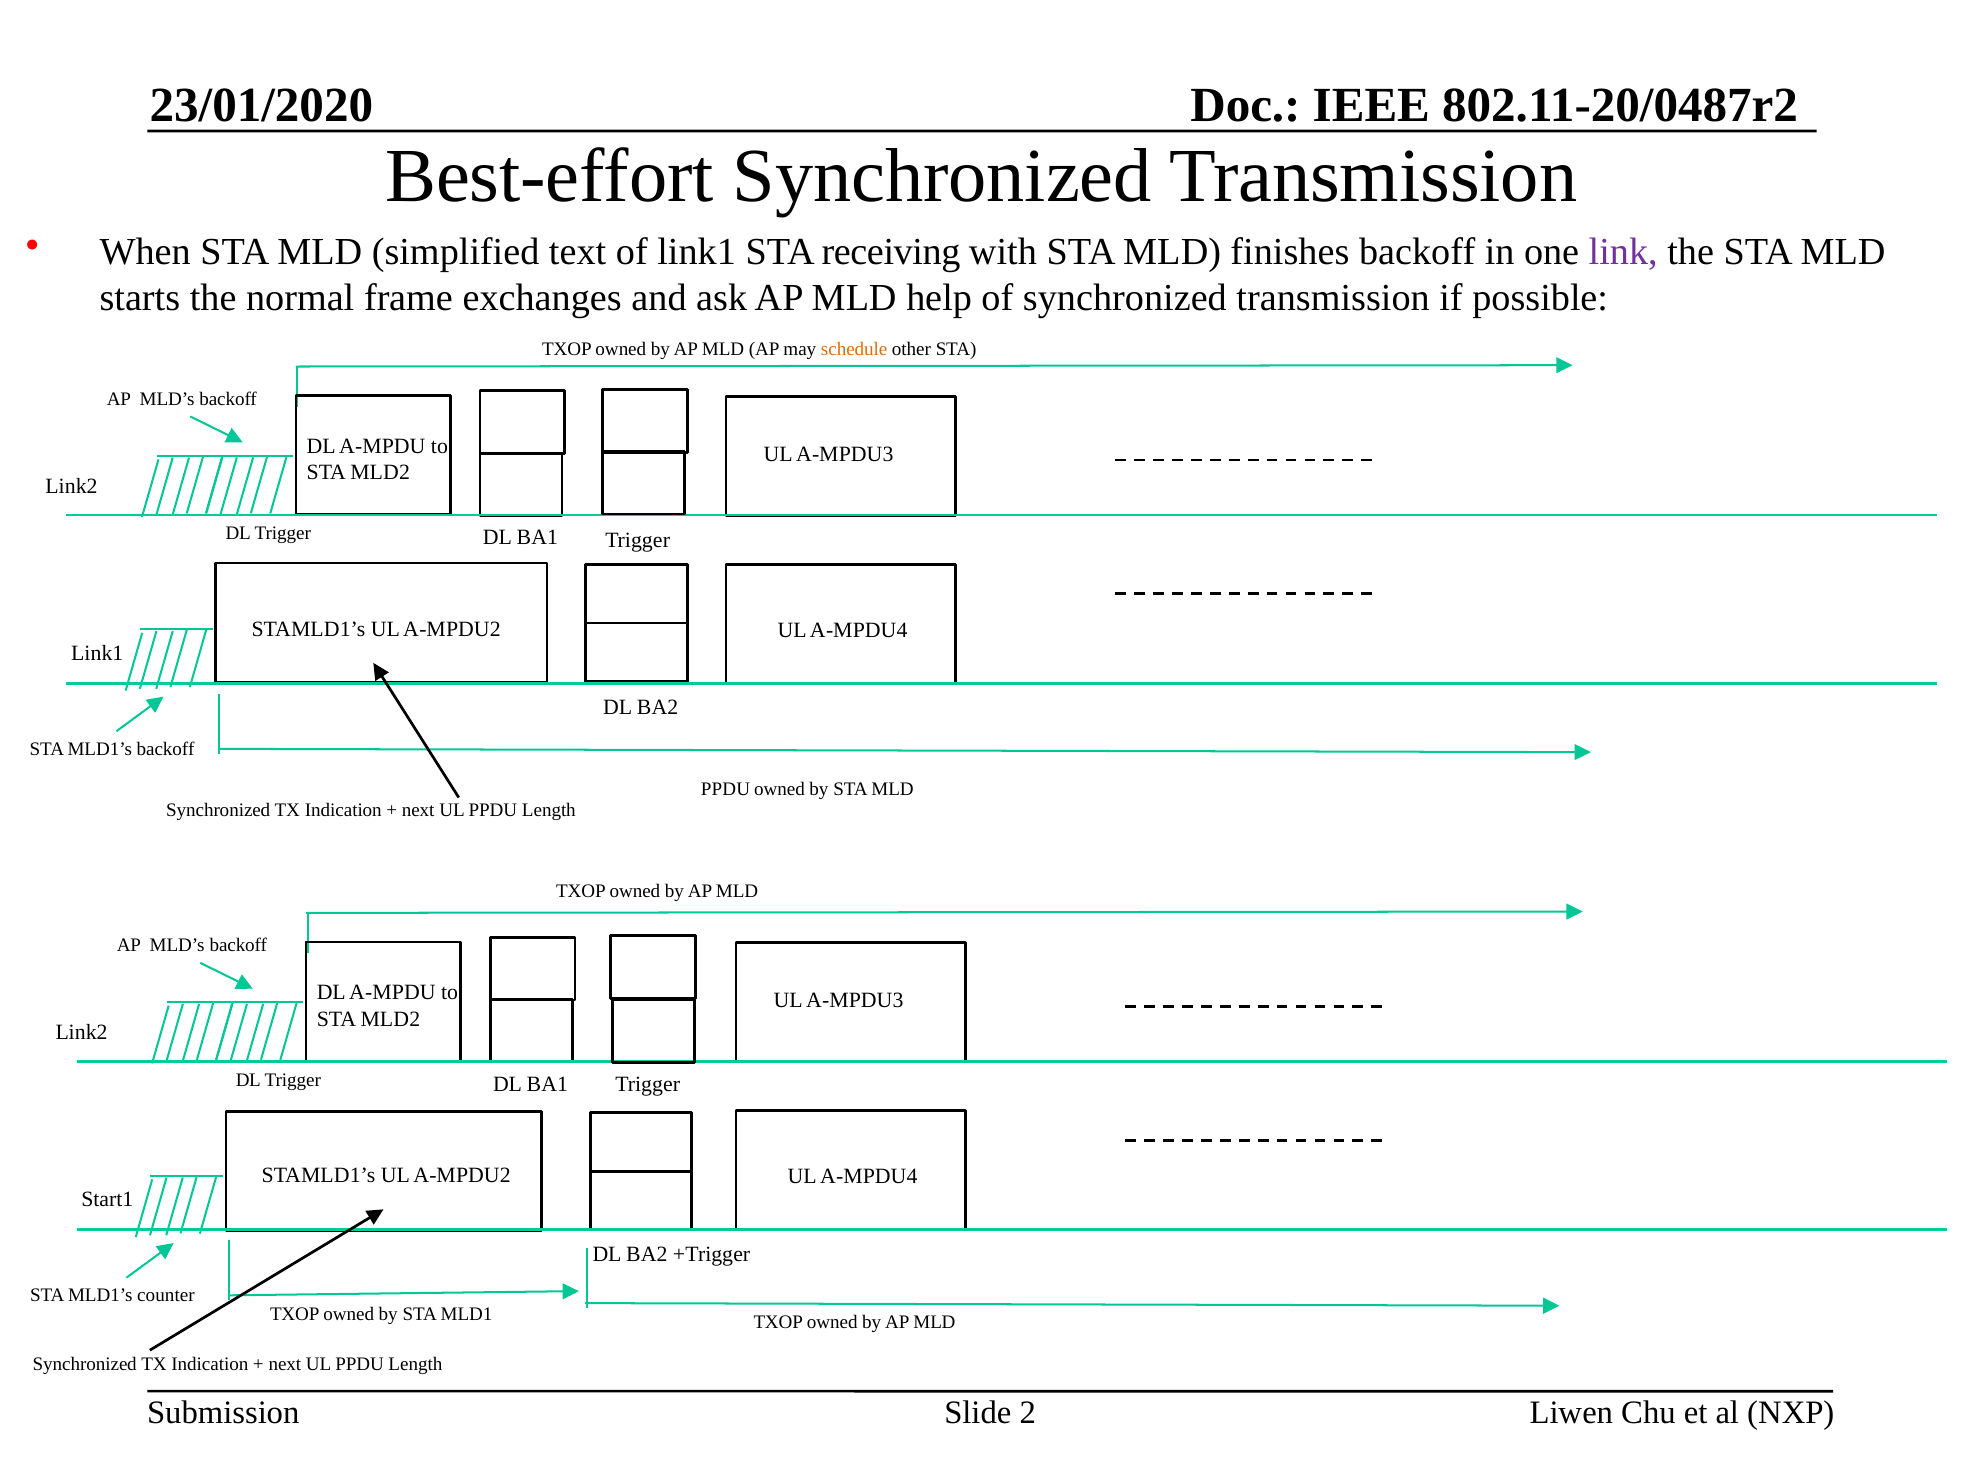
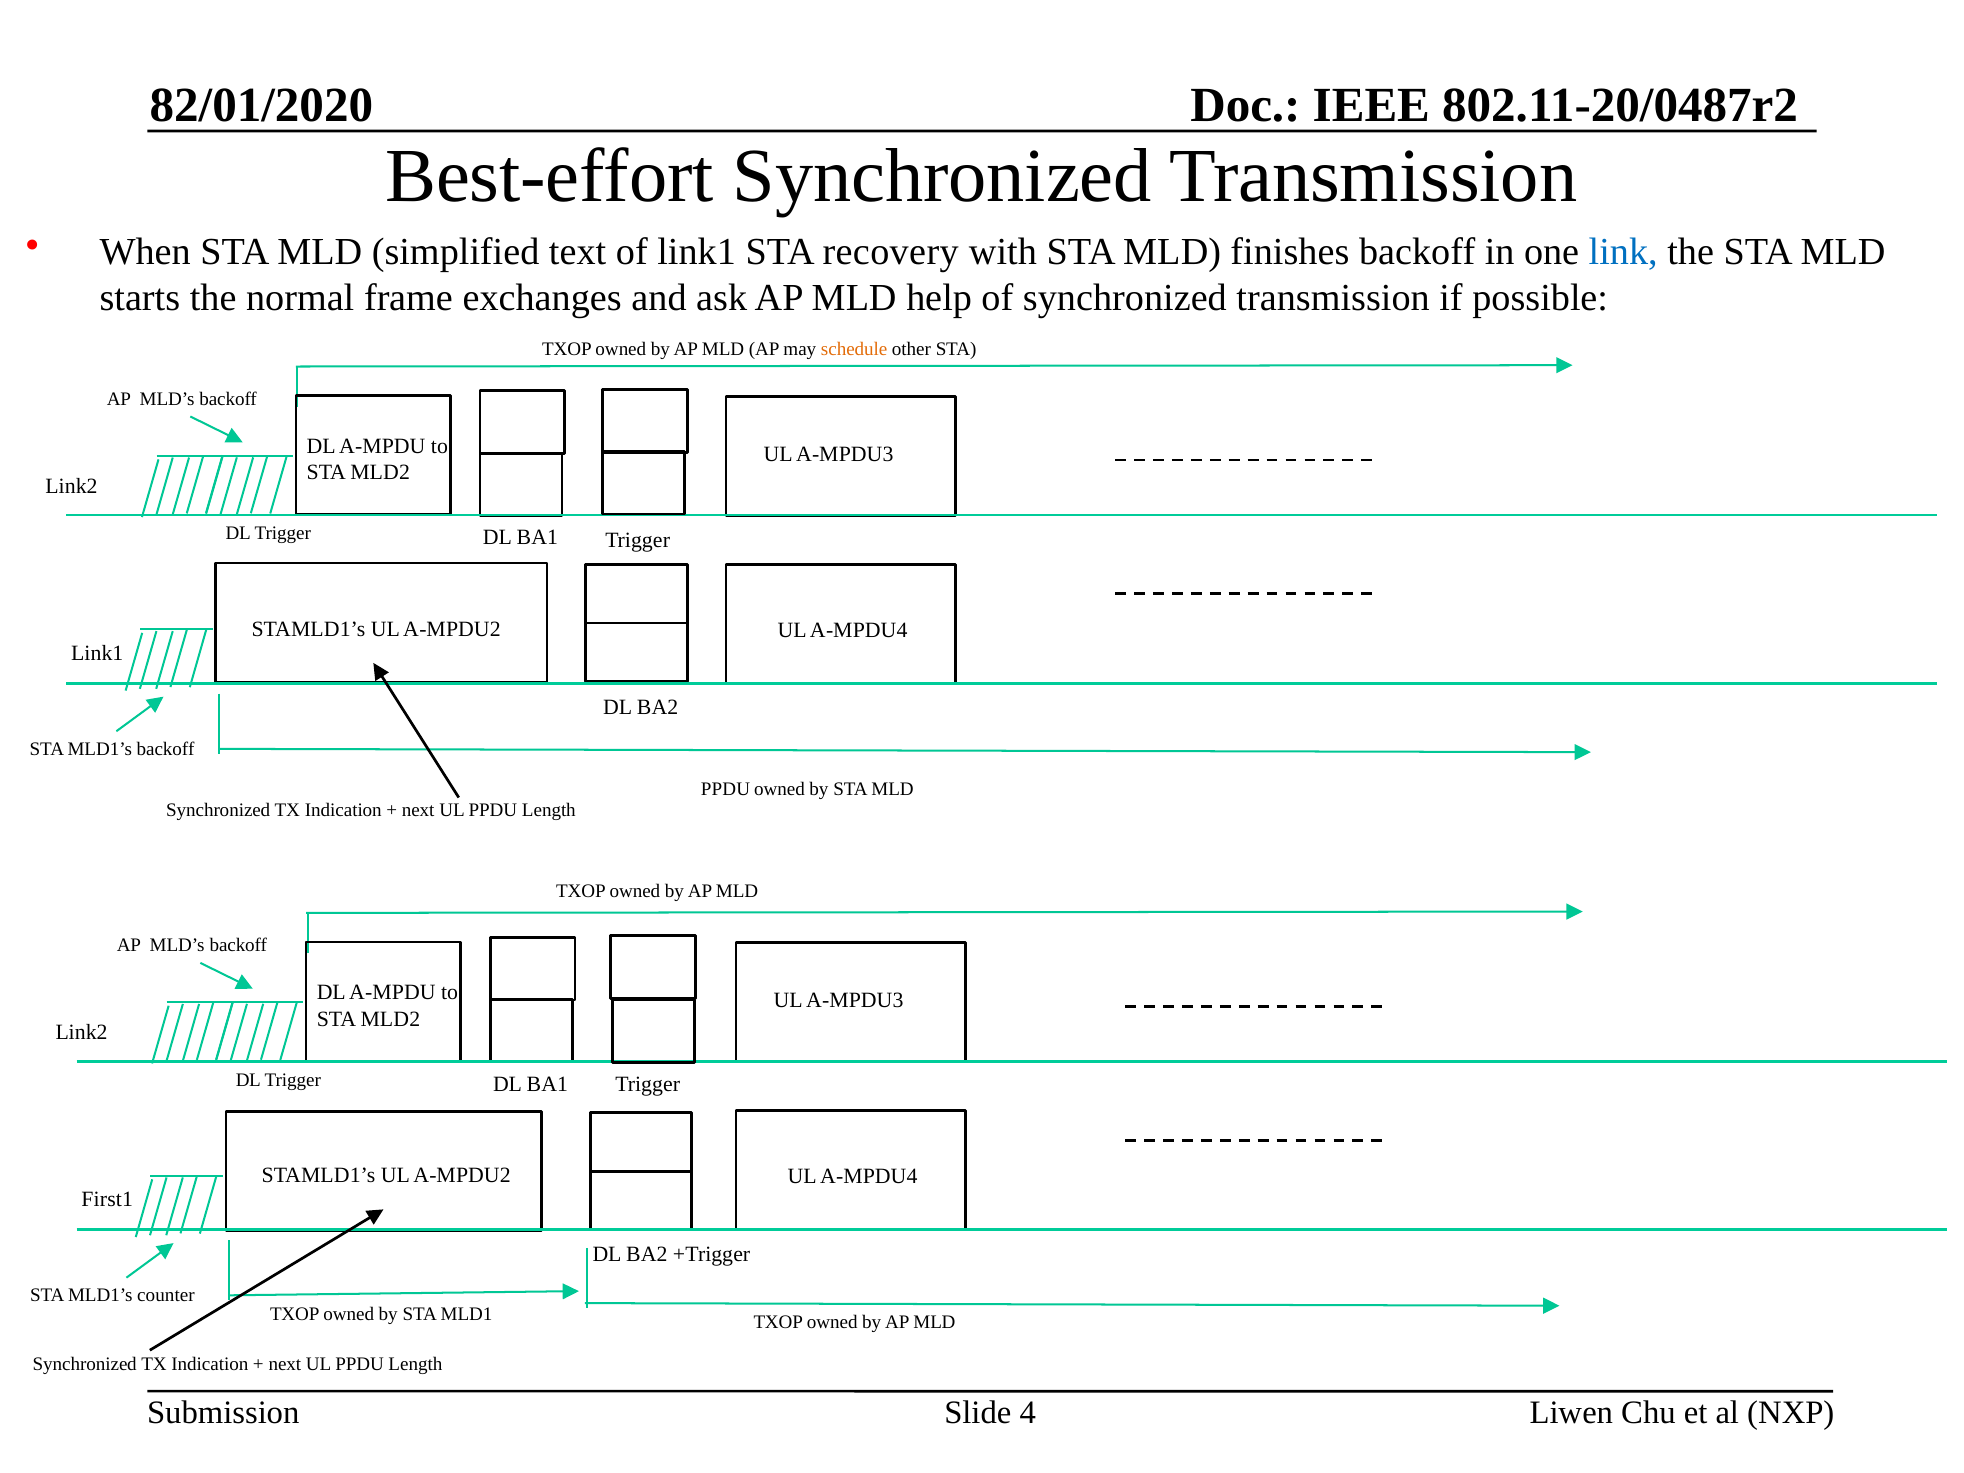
23/01/2020: 23/01/2020 -> 82/01/2020 (261, 105)
receiving: receiving -> recovery (891, 252)
link colour: purple -> blue (1623, 252)
Start1: Start1 -> First1 (107, 1199)
2: 2 -> 4 (1028, 1413)
